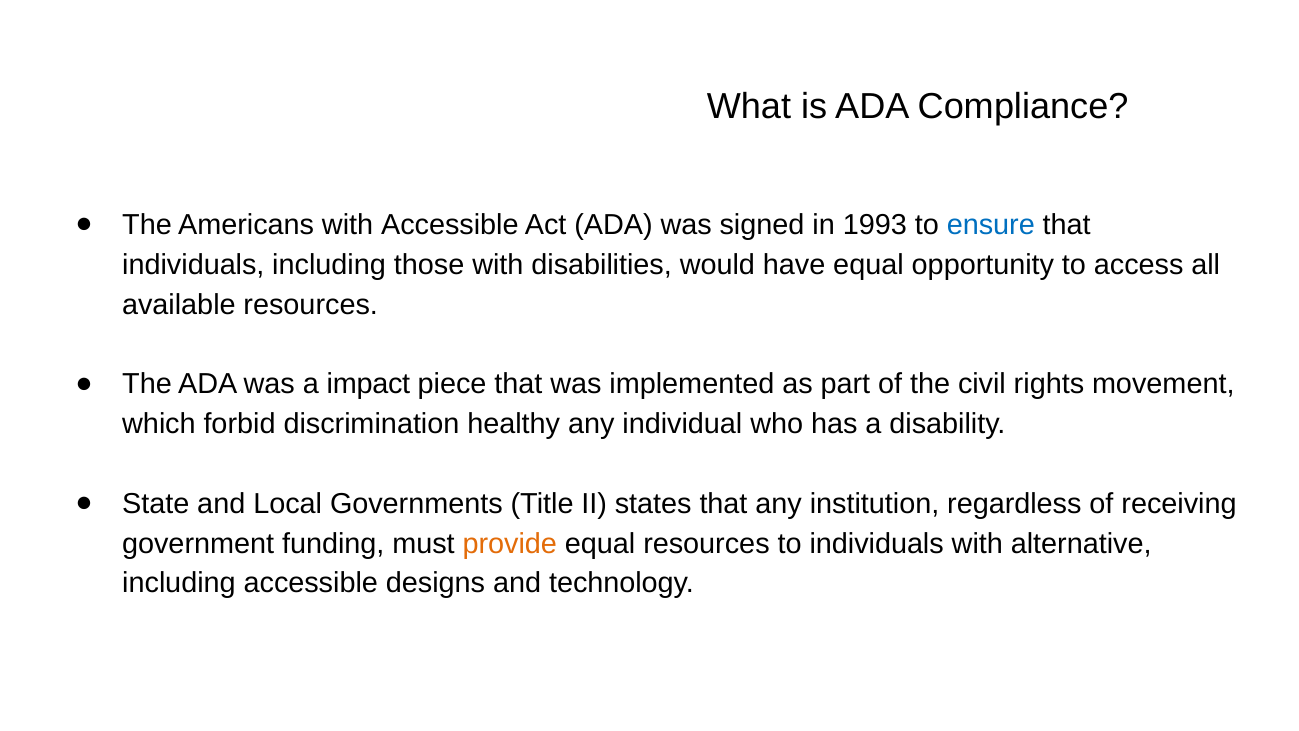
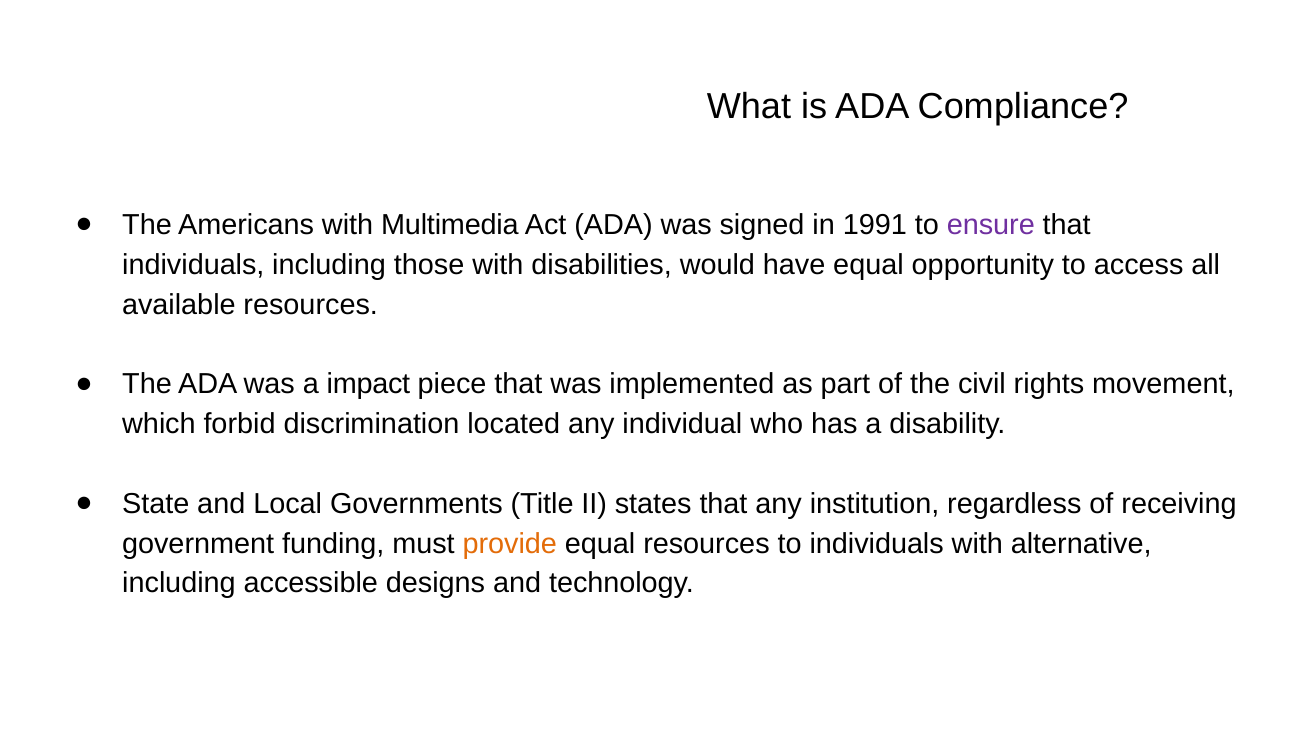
with Accessible: Accessible -> Multimedia (450, 225)
1993: 1993 -> 1991 (875, 225)
ensure colour: blue -> purple (991, 225)
healthy: healthy -> located (514, 424)
